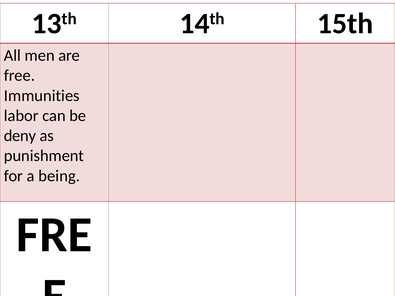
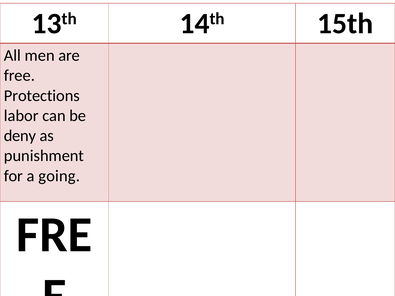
Immunities: Immunities -> Protections (42, 96)
being: being -> going (59, 176)
